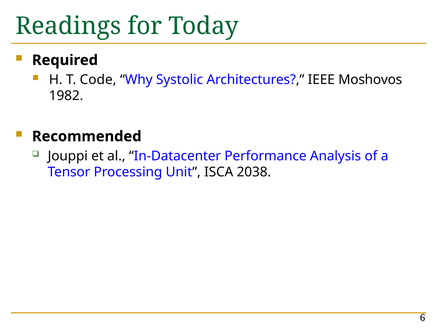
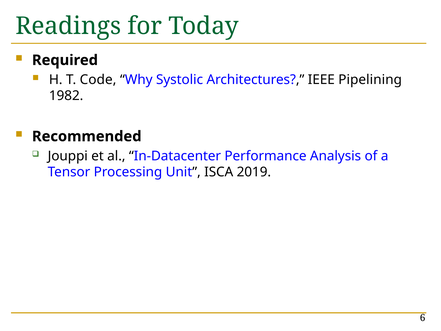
Moshovos: Moshovos -> Pipelining (370, 80)
2038: 2038 -> 2019 (254, 172)
